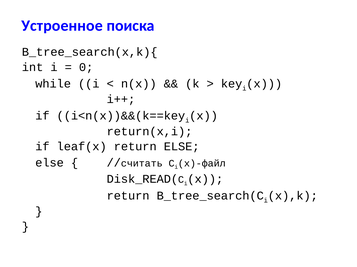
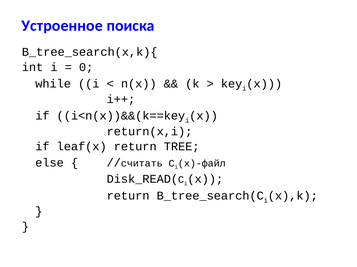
return ELSE: ELSE -> TREE (182, 147)
